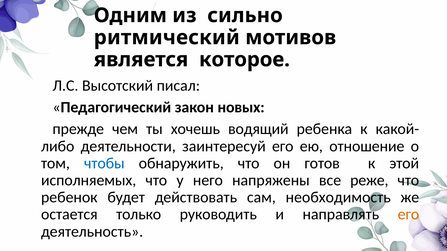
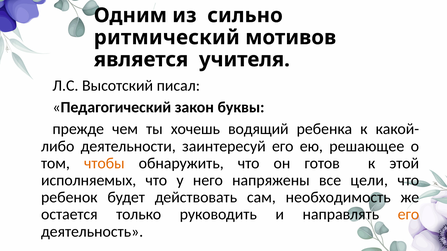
которое: которое -> учителя (244, 60)
новых: новых -> буквы (241, 108)
отношение: отношение -> решающее (367, 146)
чтобы colour: blue -> orange (104, 163)
реже: реже -> цели (369, 181)
